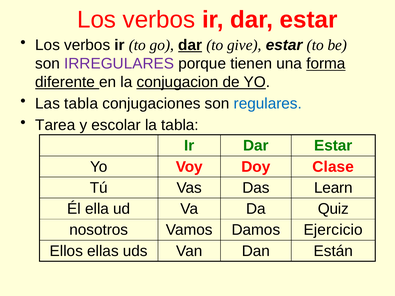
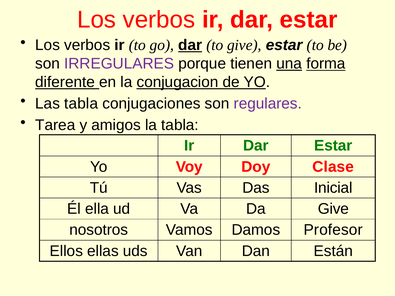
una underline: none -> present (289, 64)
regulares colour: blue -> purple (268, 104)
escolar: escolar -> amigos (116, 125)
Learn: Learn -> Inicial (333, 188)
Da Quiz: Quiz -> Give (333, 209)
Ejercicio: Ejercicio -> Profesor (333, 230)
